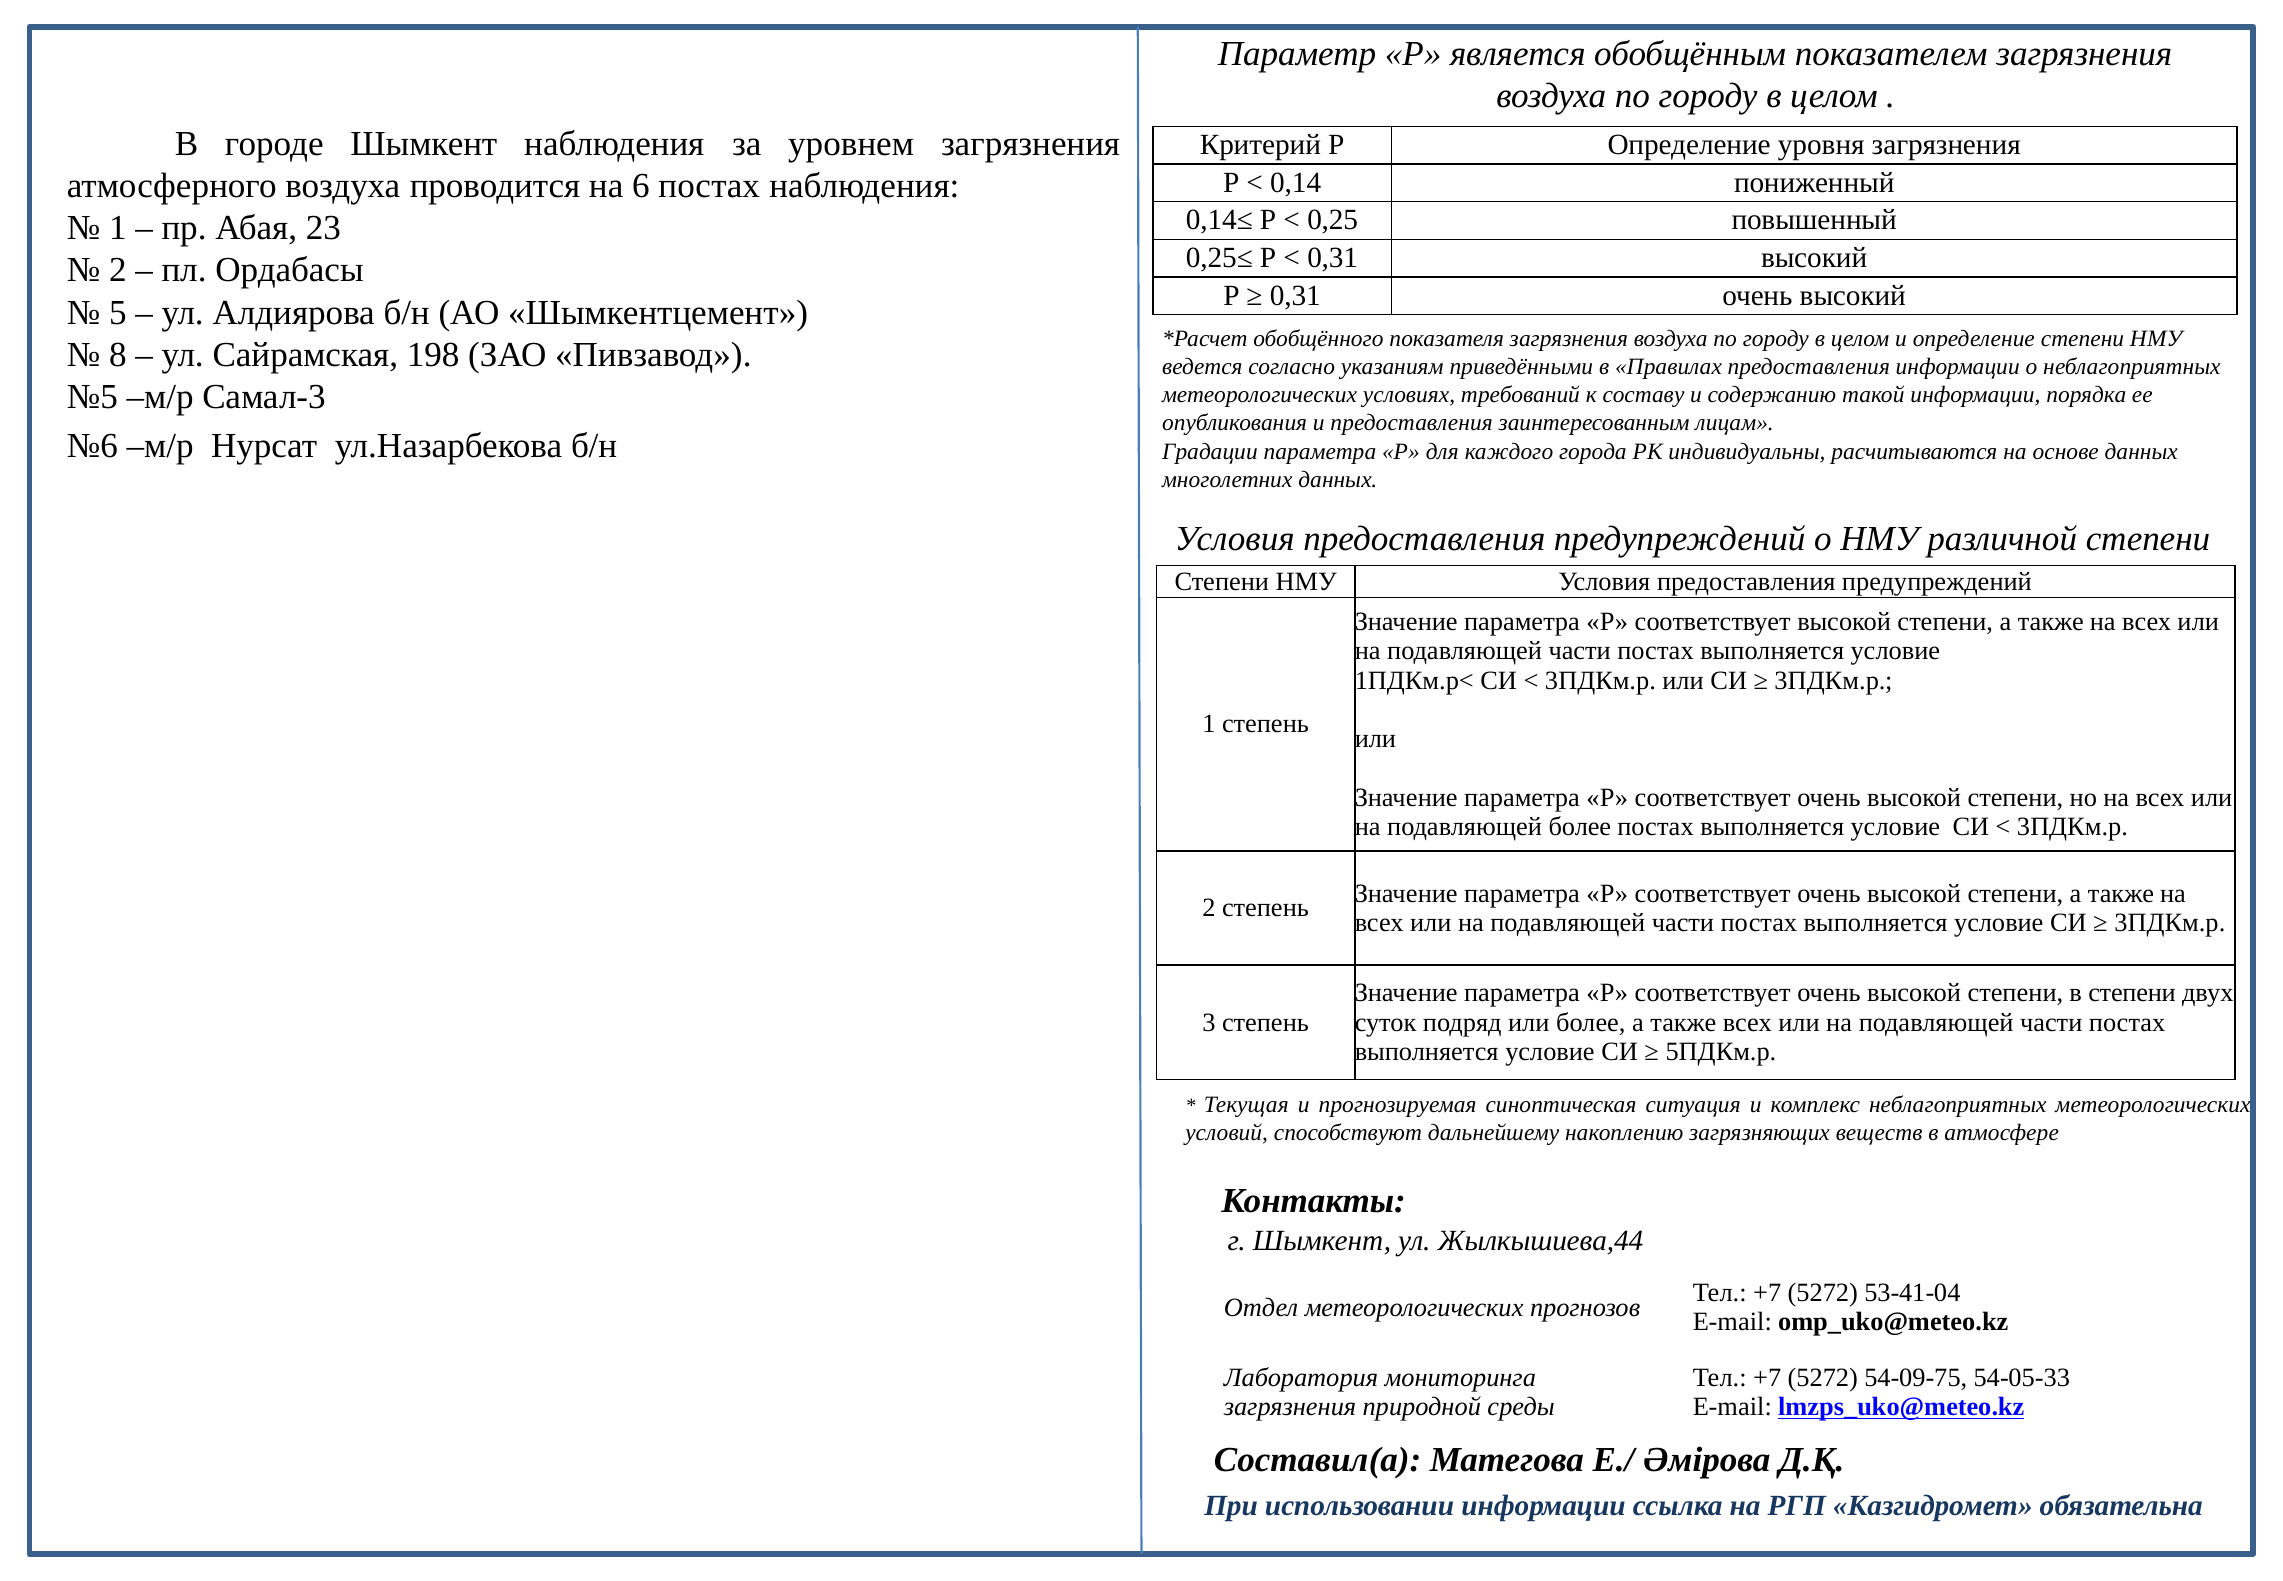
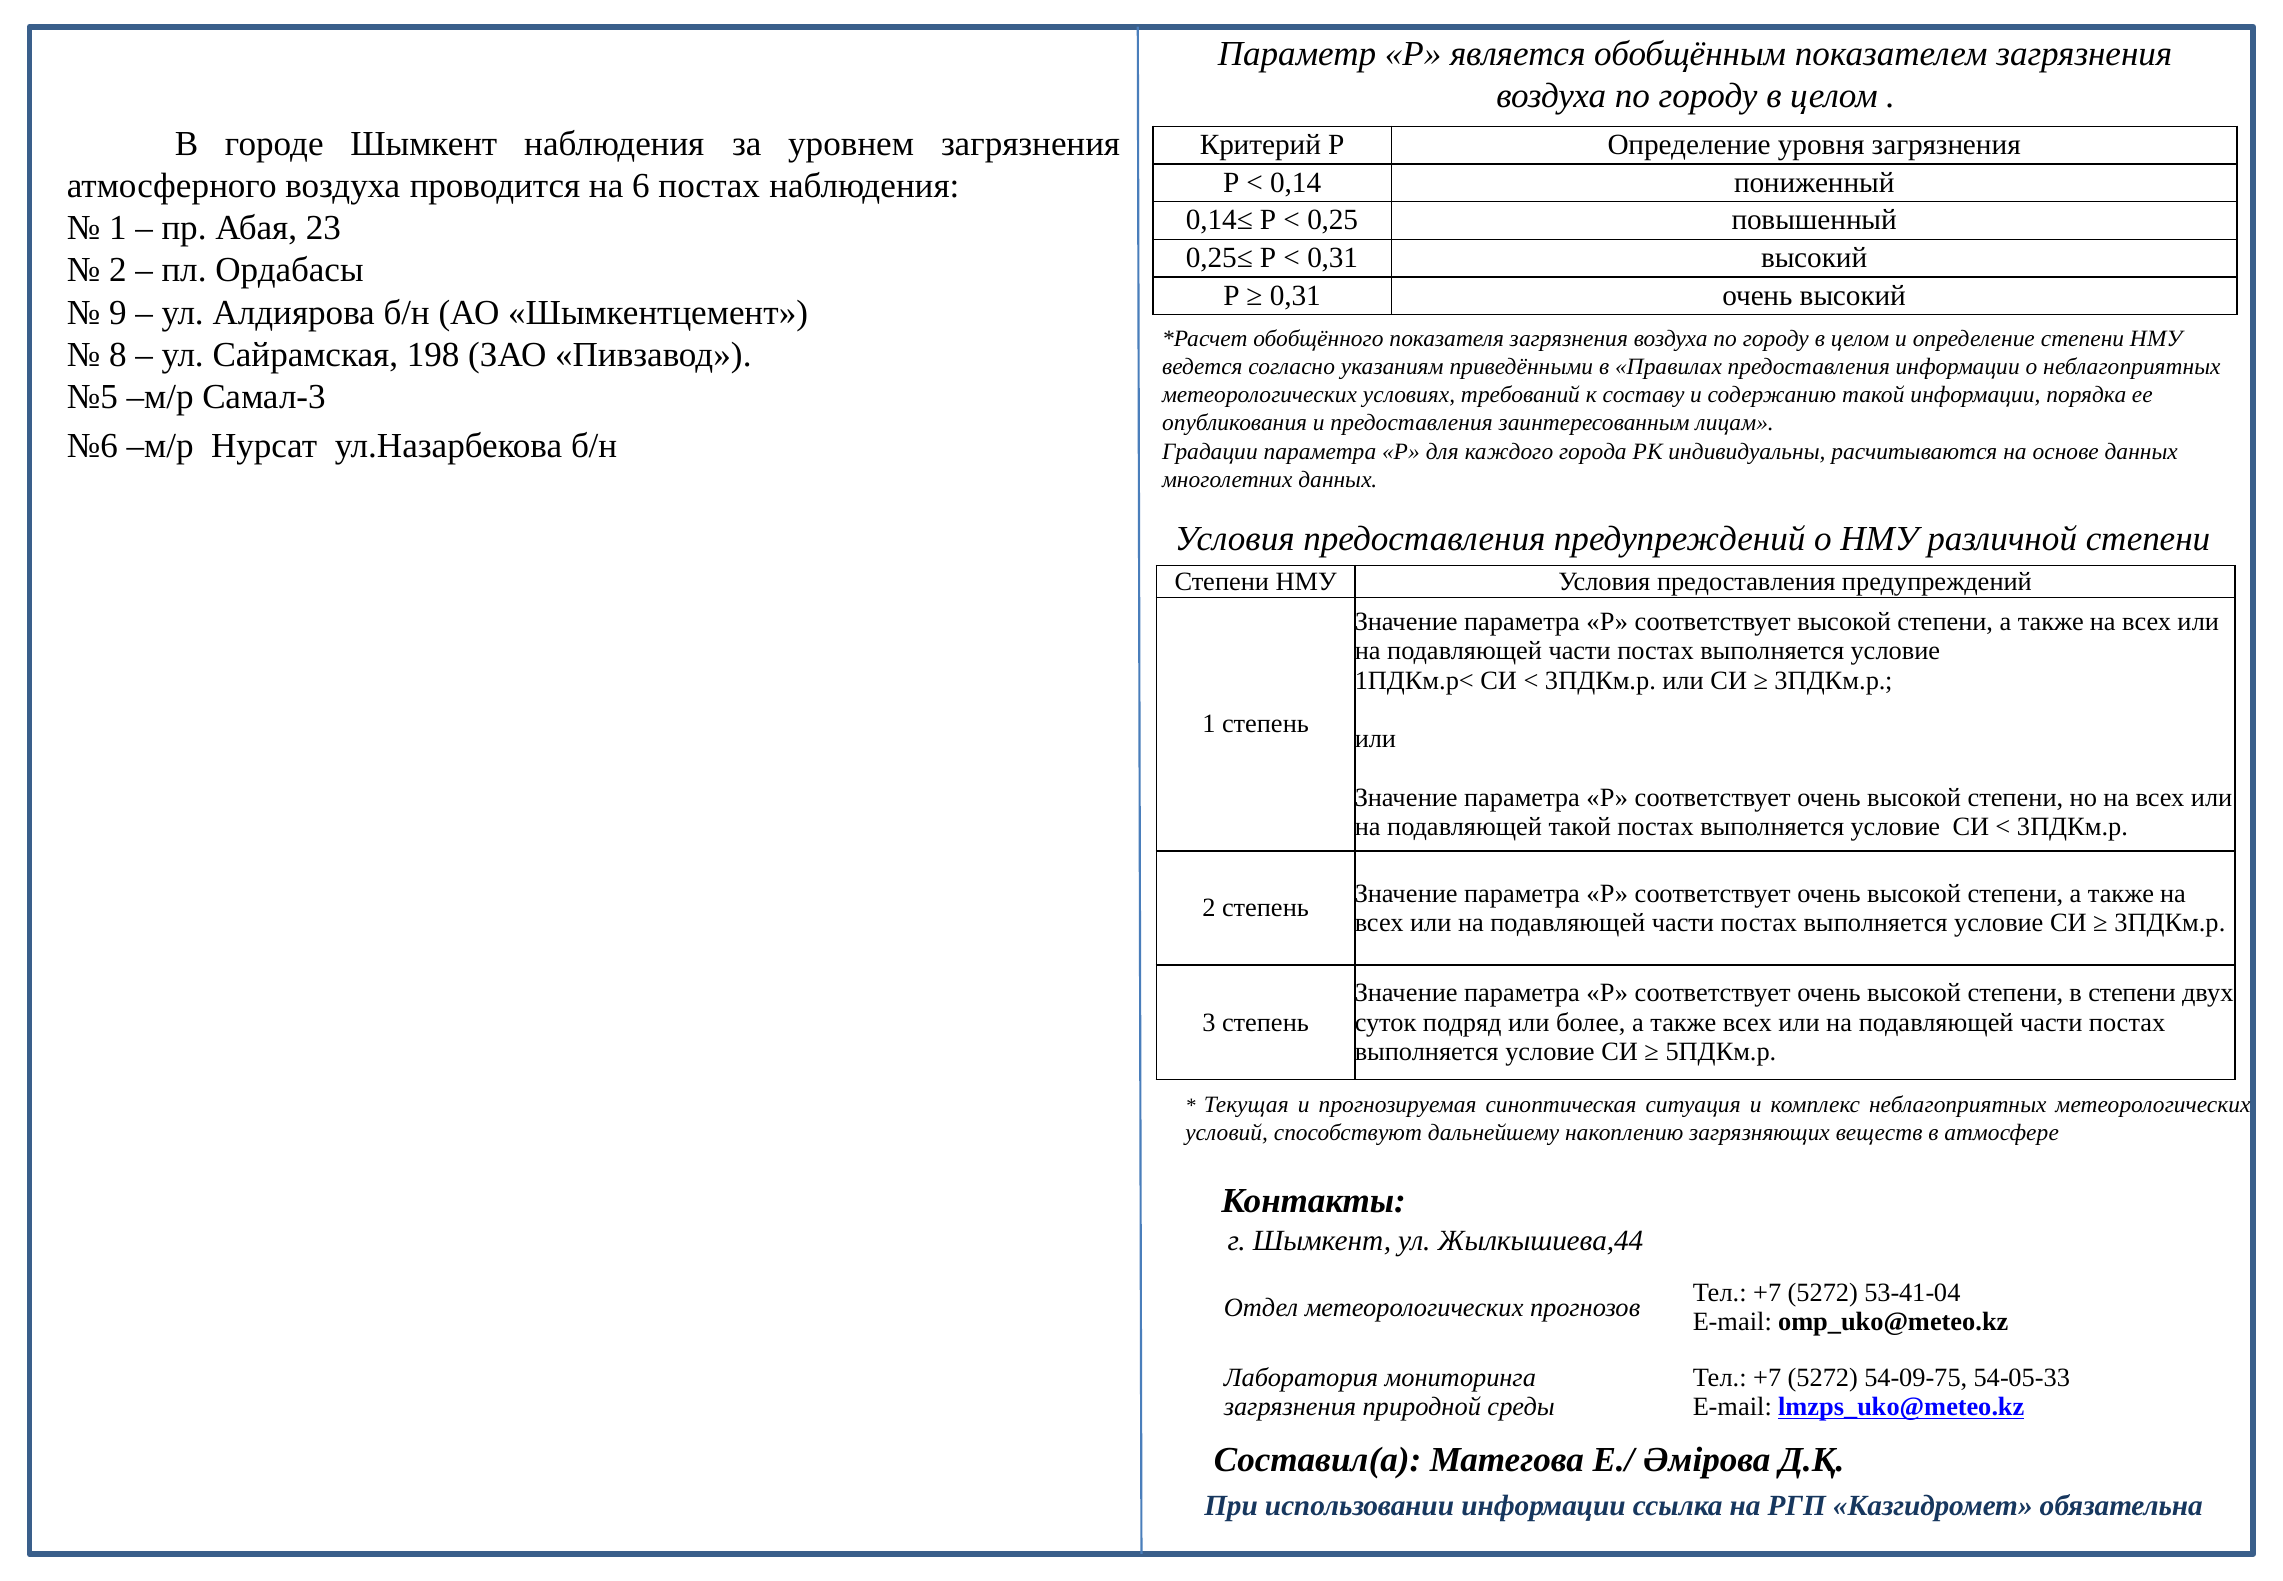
5: 5 -> 9 (118, 312)
подавляющей более: более -> такой (1580, 826)
